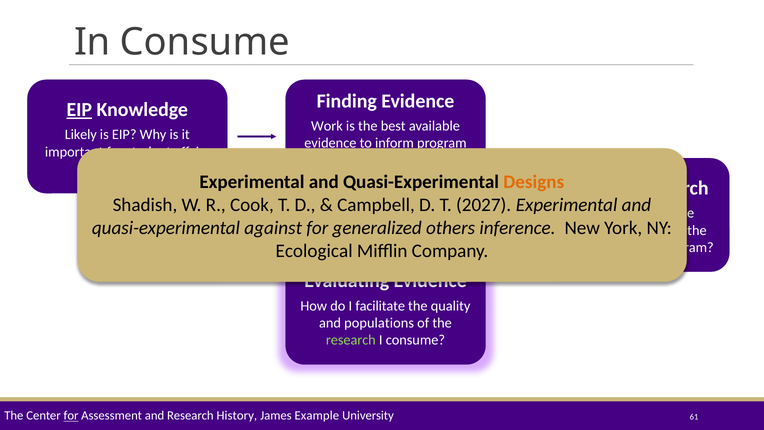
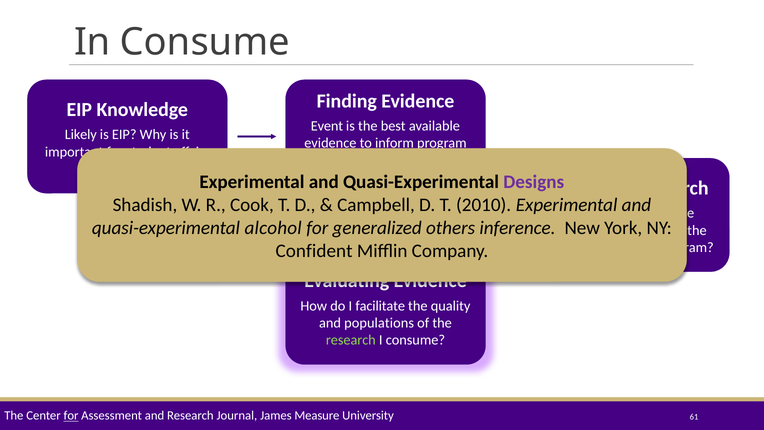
EIP underline: present -> none (79, 110)
Work: Work -> Event (327, 126)
Designs colour: orange -> purple (534, 182)
2027: 2027 -> 2010 (484, 205)
against: against -> alcohol (273, 228)
Ecological: Ecological -> Confident (314, 251)
History: History -> Journal (237, 415)
Example: Example -> Measure (317, 415)
